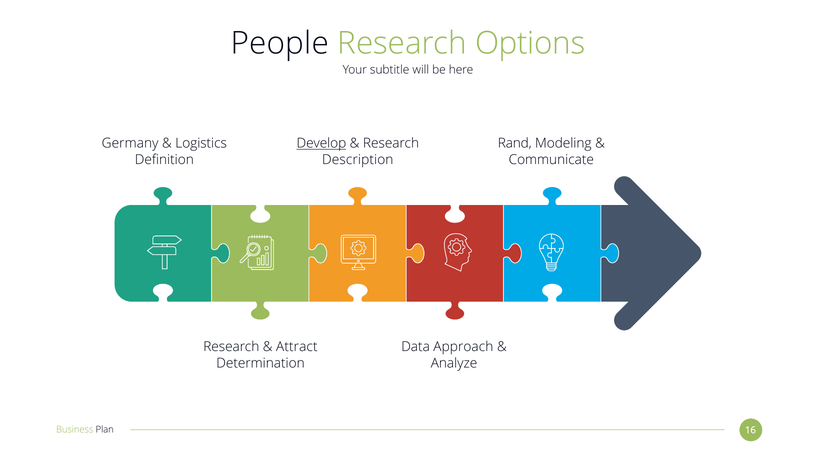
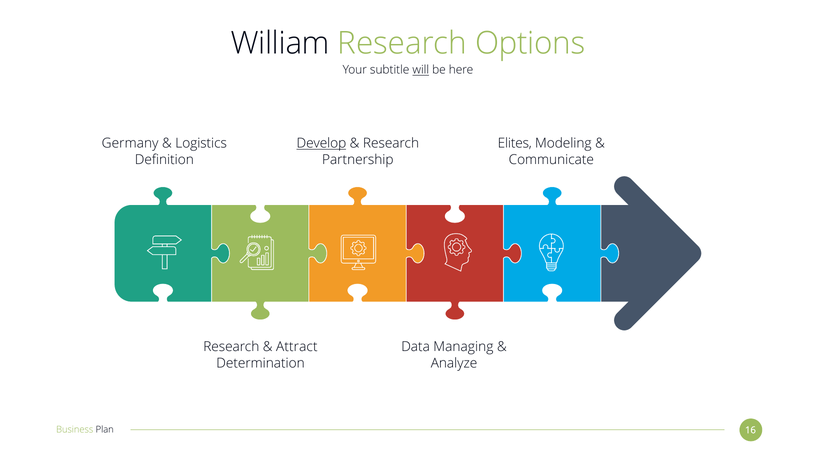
People: People -> William (280, 43)
will underline: none -> present (421, 70)
Rand: Rand -> Elites (515, 143)
Description: Description -> Partnership (358, 160)
Approach: Approach -> Managing (463, 347)
